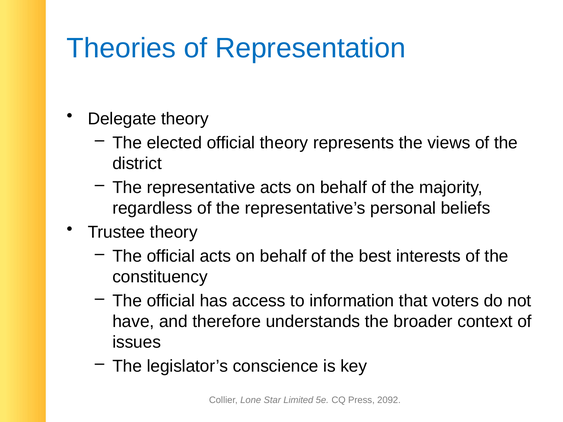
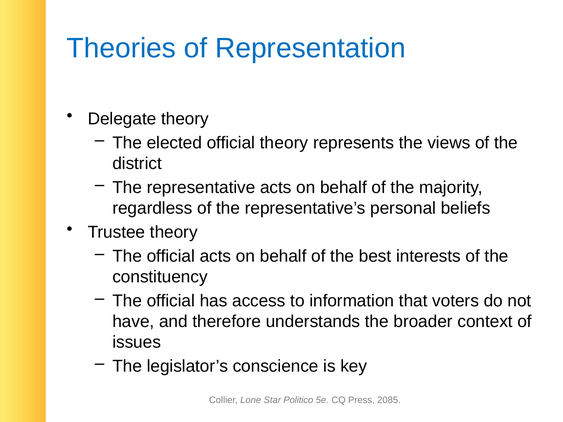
Limited: Limited -> Politico (298, 400)
2092: 2092 -> 2085 (389, 400)
